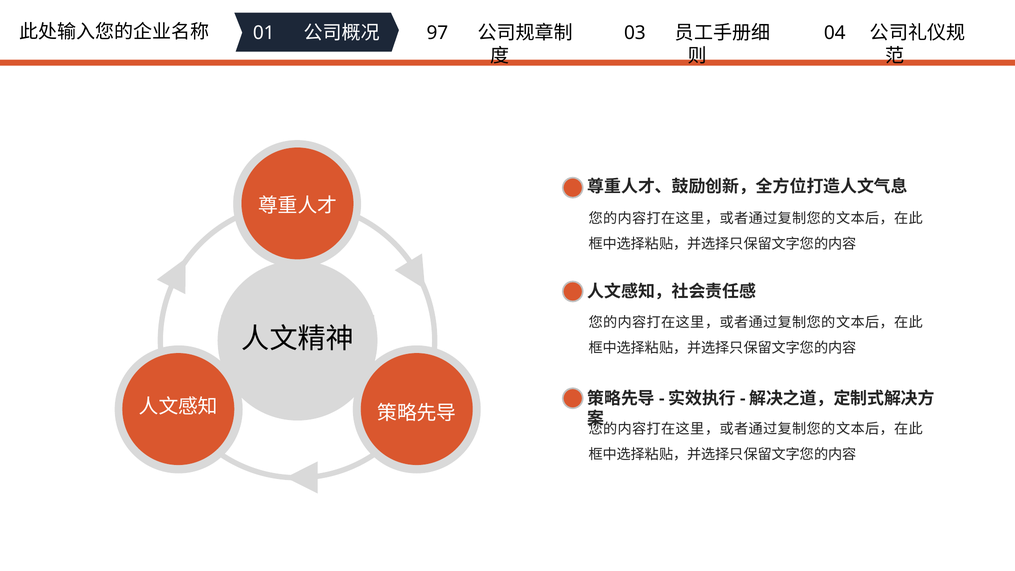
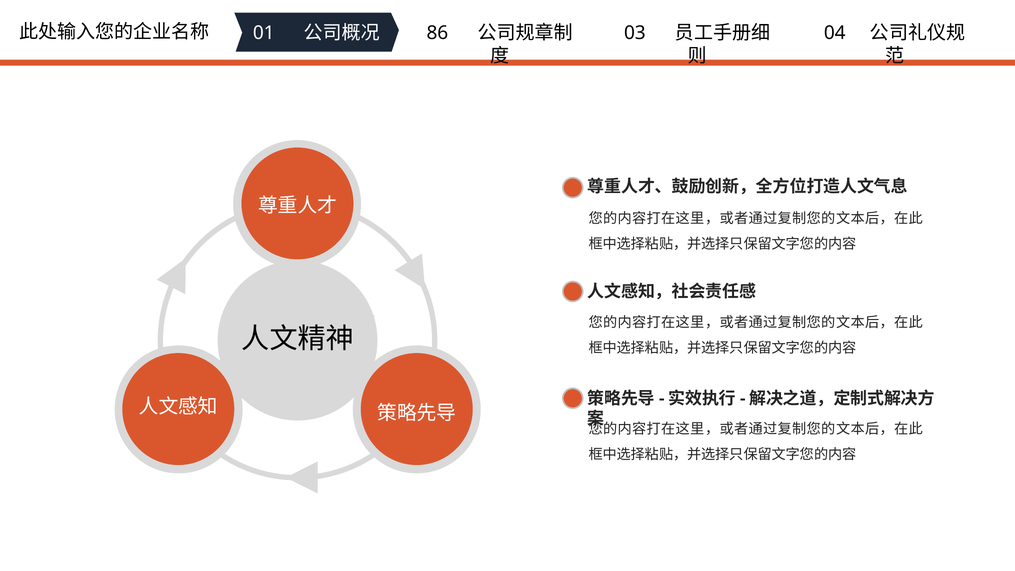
97: 97 -> 86 (437, 33)
